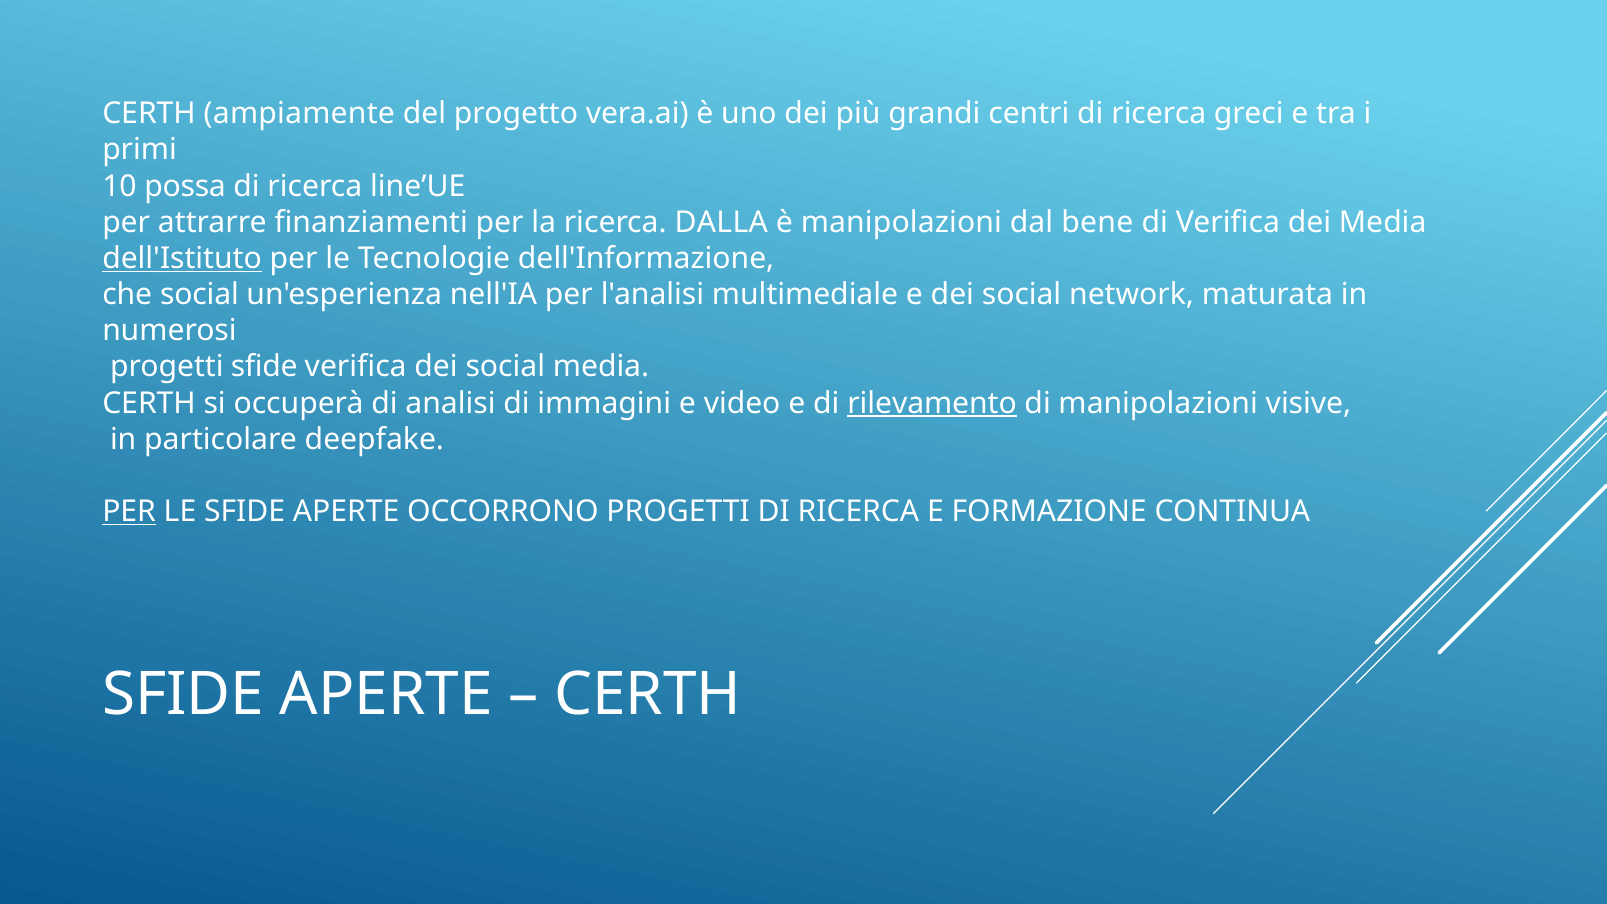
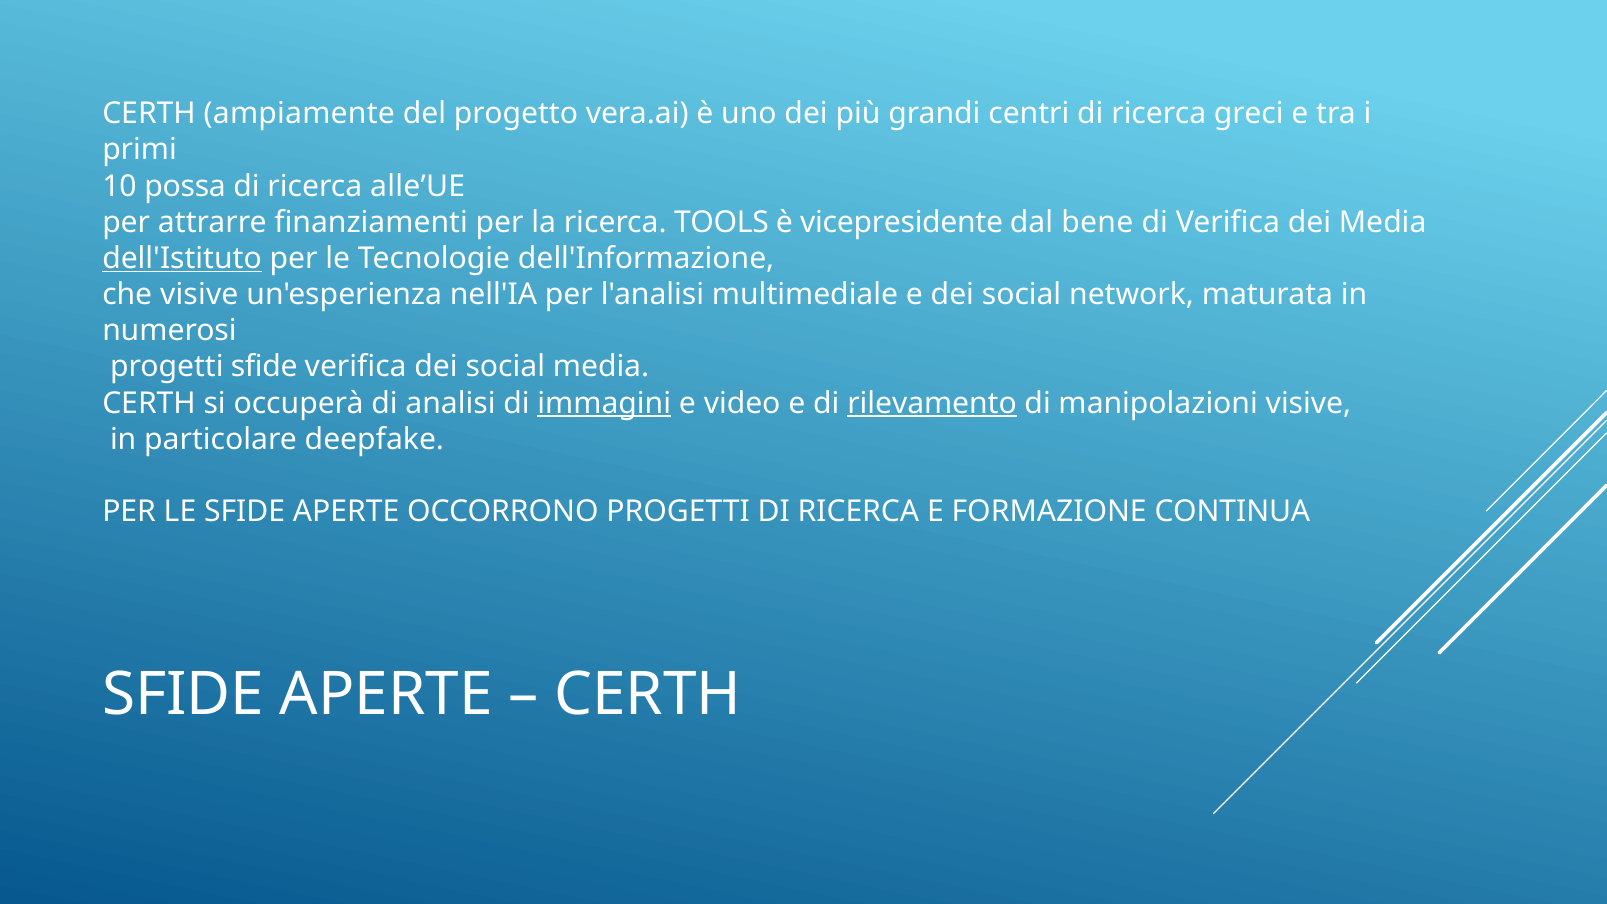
line’UE: line’UE -> alle’UE (418, 186)
DALLA: DALLA -> TOOLS (722, 222)
è manipolazioni: manipolazioni -> vicepresidente (902, 222)
che social: social -> visive (199, 295)
immagini underline: none -> present (604, 403)
PER underline: present -> none (129, 512)
